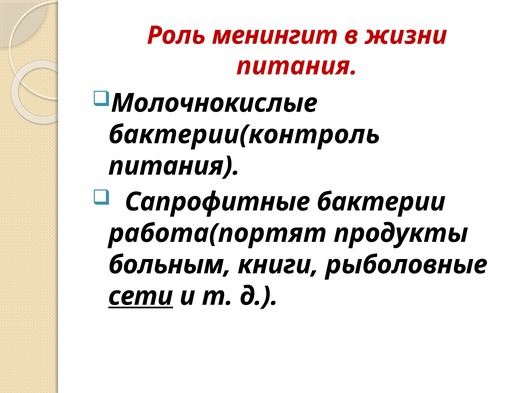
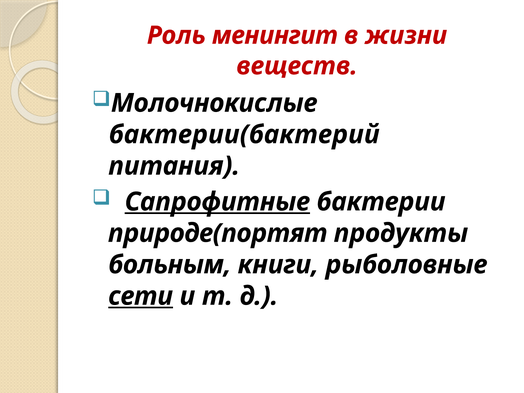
питания: питания -> веществ (297, 66)
бактерии(контроль: бактерии(контроль -> бактерии(бактерий (244, 135)
Сапрофитные underline: none -> present (217, 202)
работа(портят: работа(портят -> природе(портят (218, 233)
